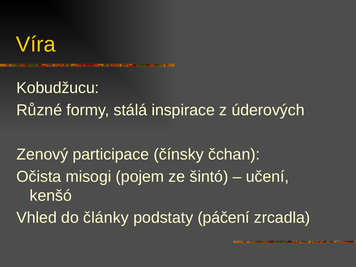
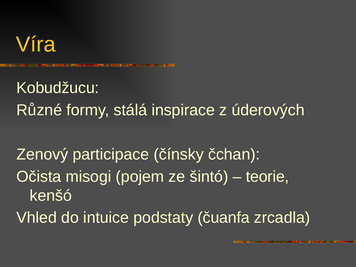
učení: učení -> teorie (267, 177)
články: články -> intuice (106, 218)
páčení: páčení -> čuanfa (224, 218)
